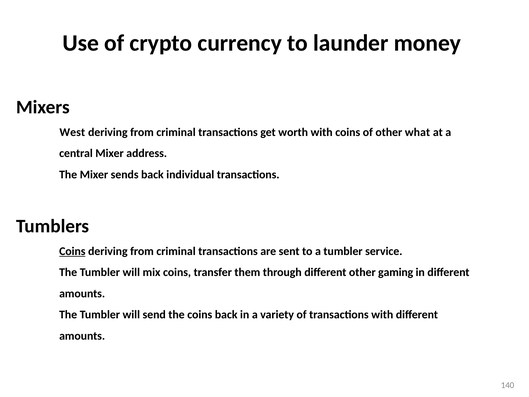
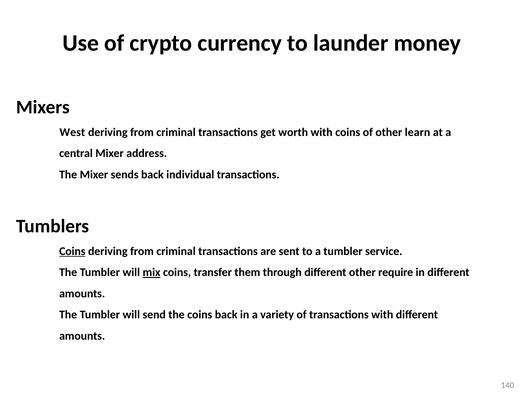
what: what -> learn (418, 132)
mix underline: none -> present (152, 272)
gaming: gaming -> require (396, 272)
